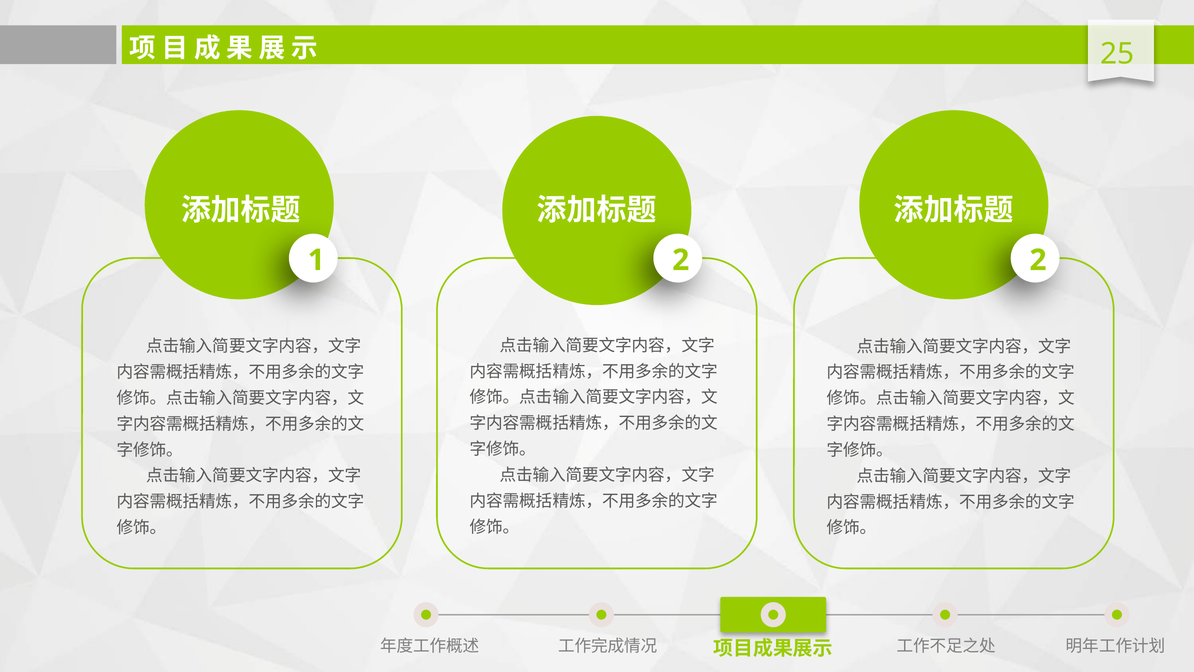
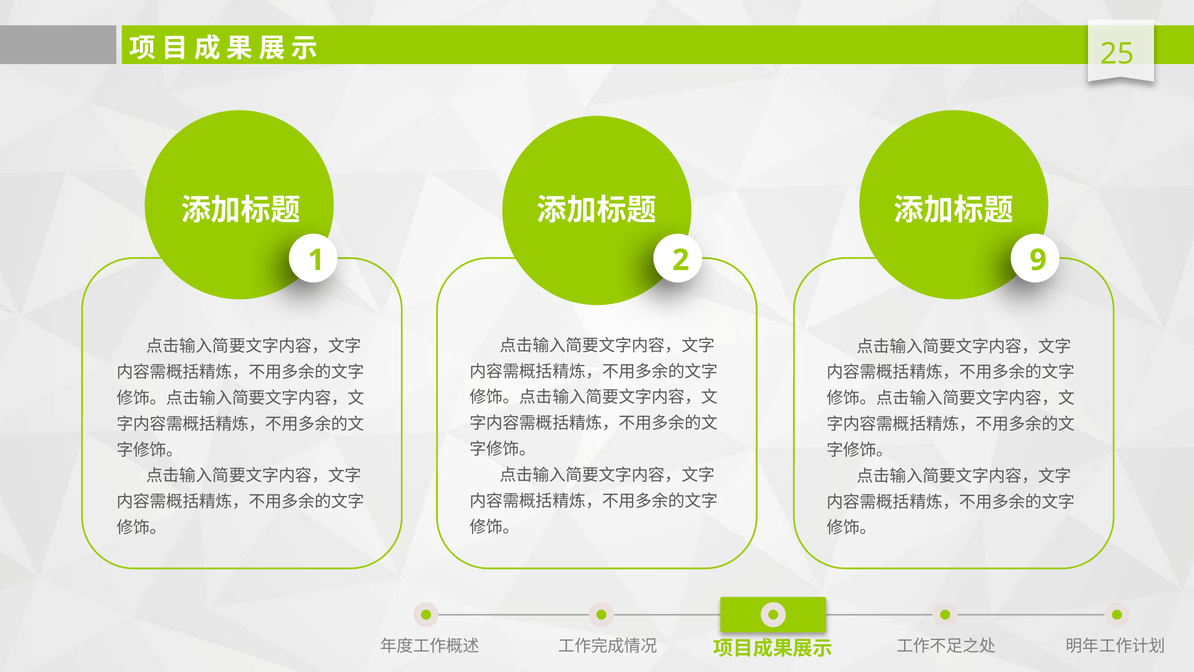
2 2: 2 -> 9 (1038, 260)
